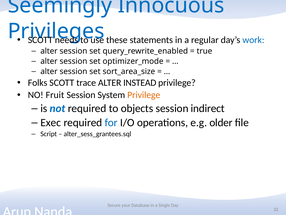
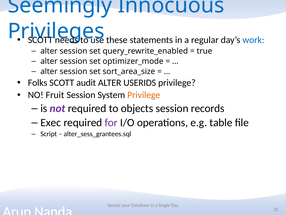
trace: trace -> audit (86, 83)
INSTEAD: INSTEAD -> USERIDS (140, 83)
not colour: blue -> purple (58, 108)
indirect: indirect -> records (208, 108)
for colour: blue -> purple (111, 122)
older: older -> table (221, 122)
